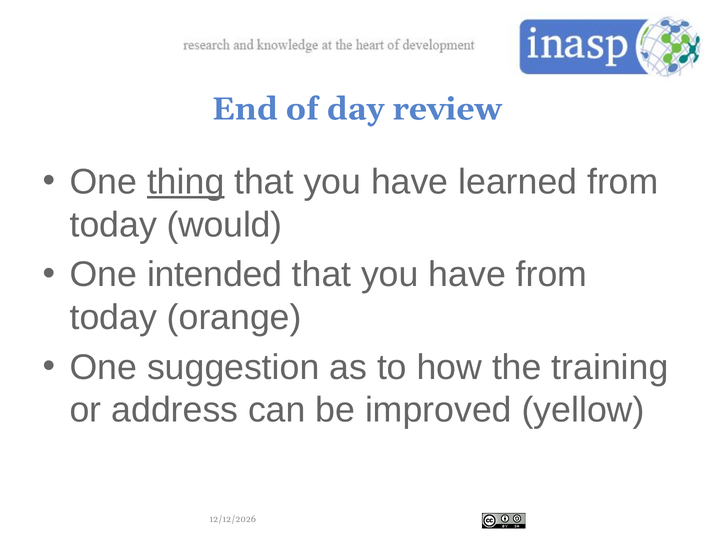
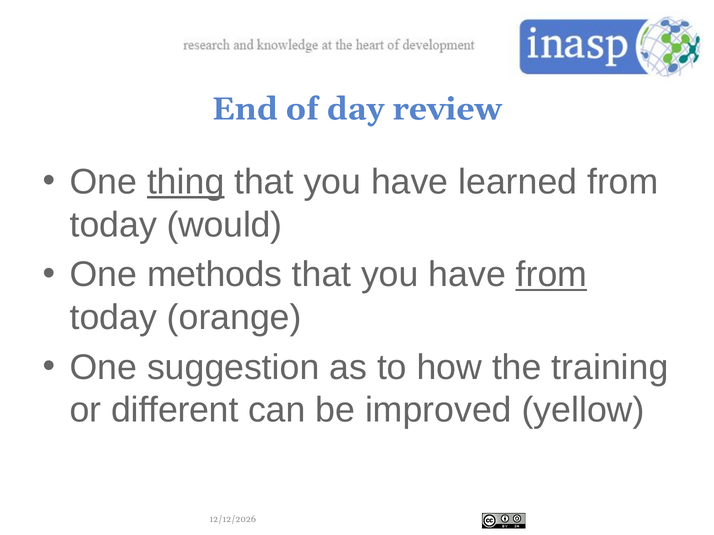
intended: intended -> methods (215, 275)
from underline: none -> present (551, 275)
address: address -> different (175, 411)
